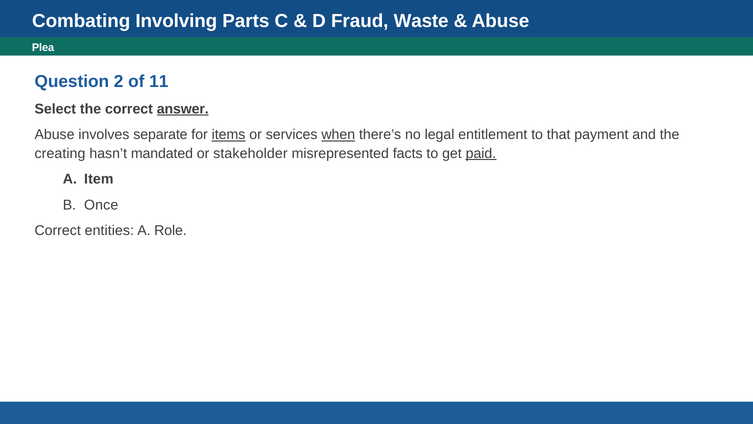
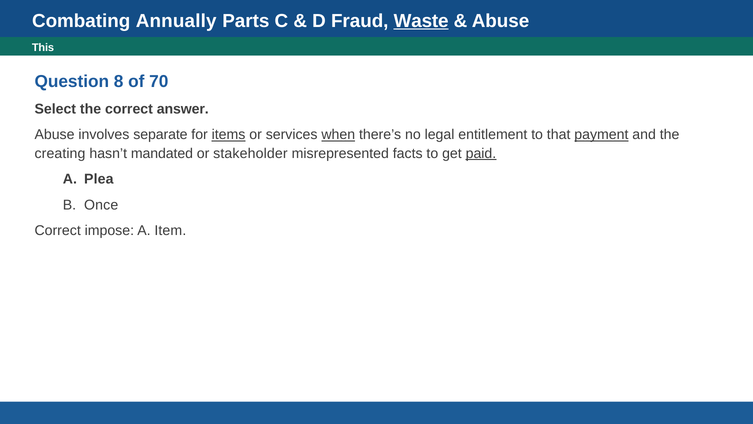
Involving: Involving -> Annually (176, 21)
Waste underline: none -> present (421, 21)
Plea: Plea -> This (43, 48)
2: 2 -> 8 (119, 82)
11: 11 -> 70 (159, 82)
answer underline: present -> none (183, 109)
payment underline: none -> present (601, 135)
Item: Item -> Plea (99, 179)
entities: entities -> impose (109, 230)
Role: Role -> Item (170, 230)
